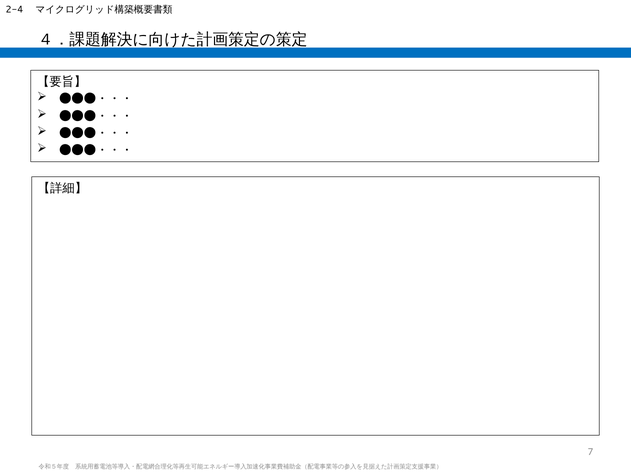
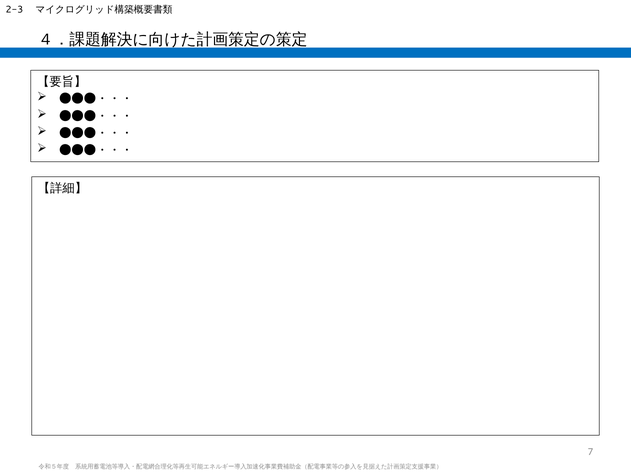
2-4: 2-4 -> 2-3 (14, 10)
